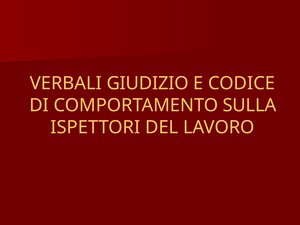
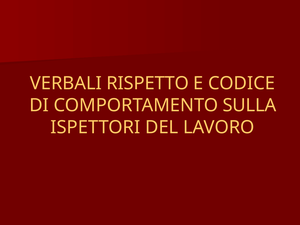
GIUDIZIO: GIUDIZIO -> RISPETTO (148, 83)
